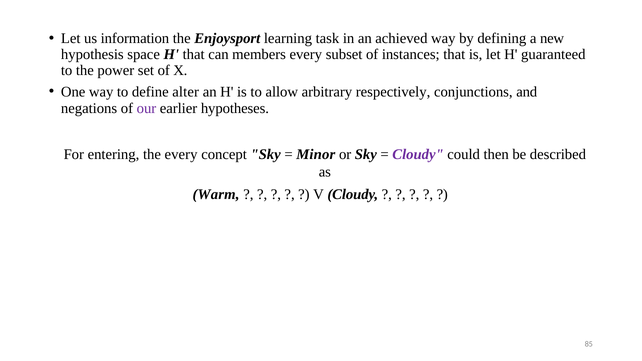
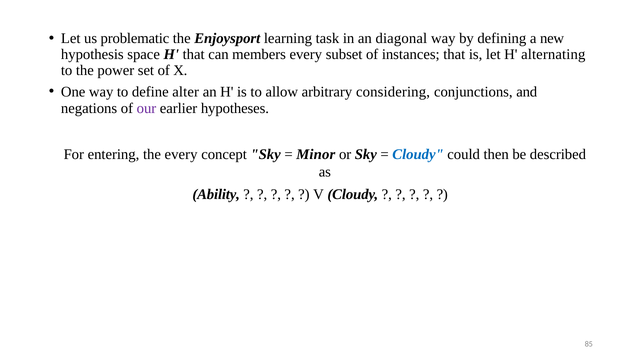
information: information -> problematic (135, 39)
achieved: achieved -> diagonal (401, 39)
guaranteed: guaranteed -> alternating (553, 54)
respectively: respectively -> considering (393, 92)
Cloudy colour: purple -> blue (418, 154)
Warm: Warm -> Ability (216, 195)
